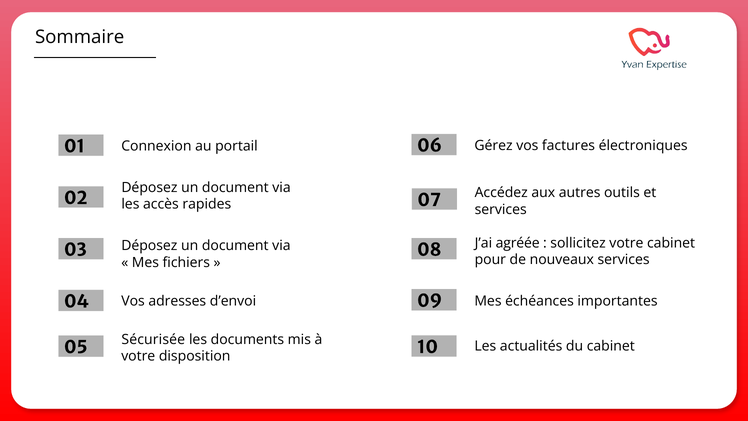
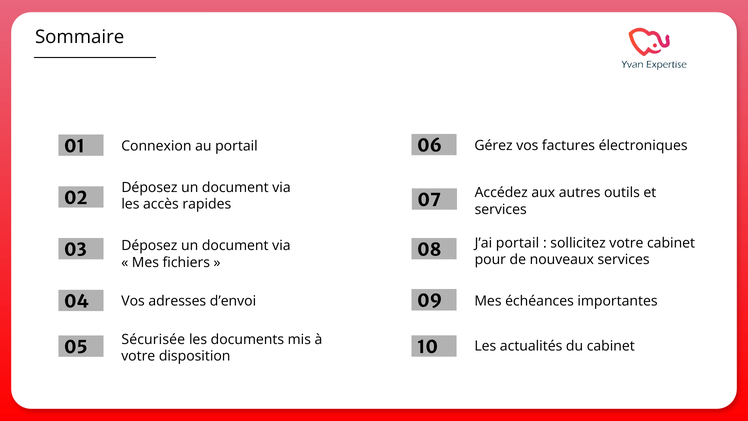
J’ai agréée: agréée -> portail (518, 243)
